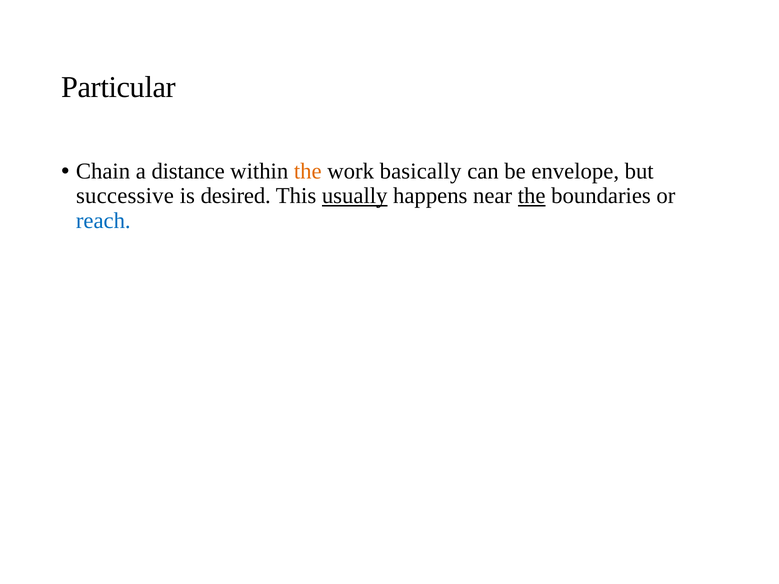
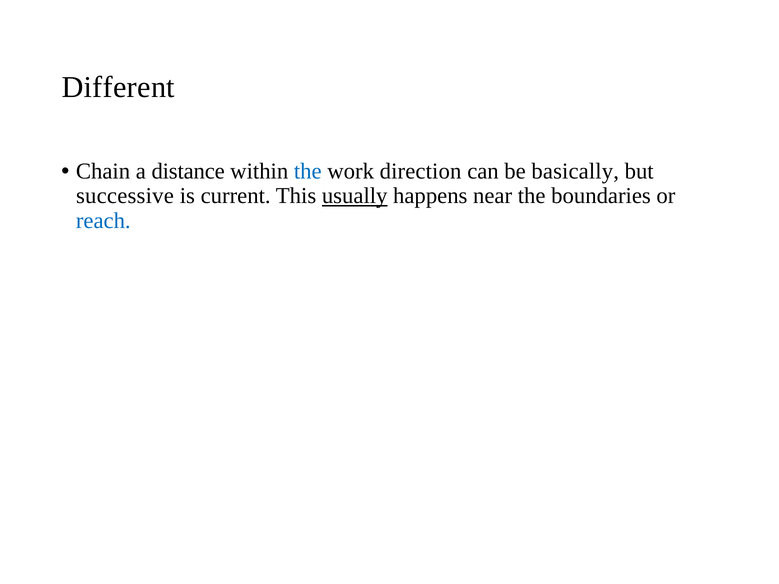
Particular: Particular -> Different (118, 87)
the colour: orange -> blue (308, 172)
basically: basically -> direction (421, 172)
envelope: envelope -> basically (575, 172)
desired: desired -> current (236, 196)
the underline: present -> none (532, 196)
